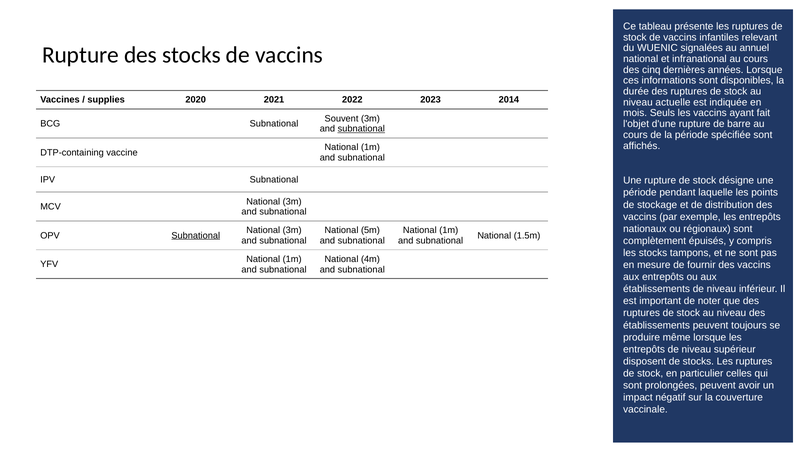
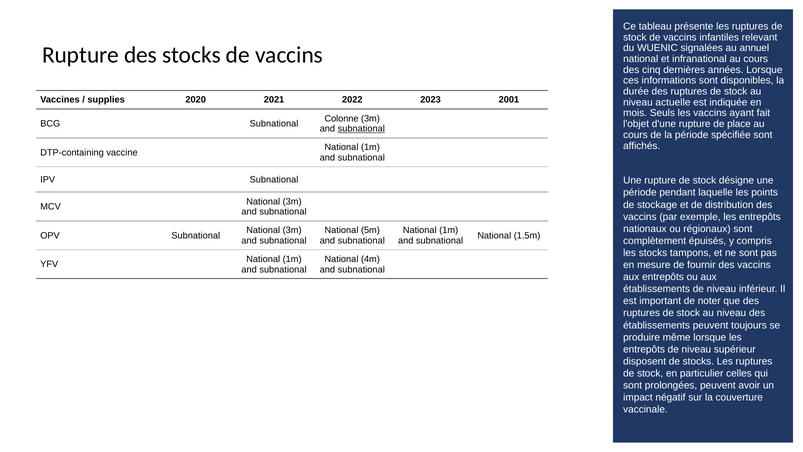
2014: 2014 -> 2001 (509, 100)
Souvent: Souvent -> Colonne (342, 118)
barre: barre -> place (739, 124)
Subnational underline: present -> none (196, 235)
